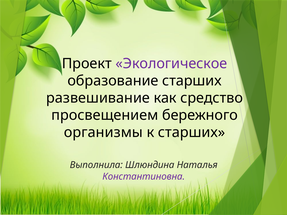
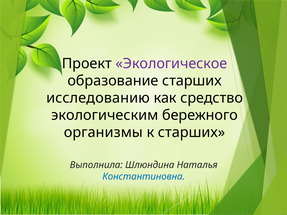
развешивание: развешивание -> исследованию (98, 98)
просвещением: просвещением -> экологическим (105, 115)
Константиновна colour: purple -> blue (144, 177)
